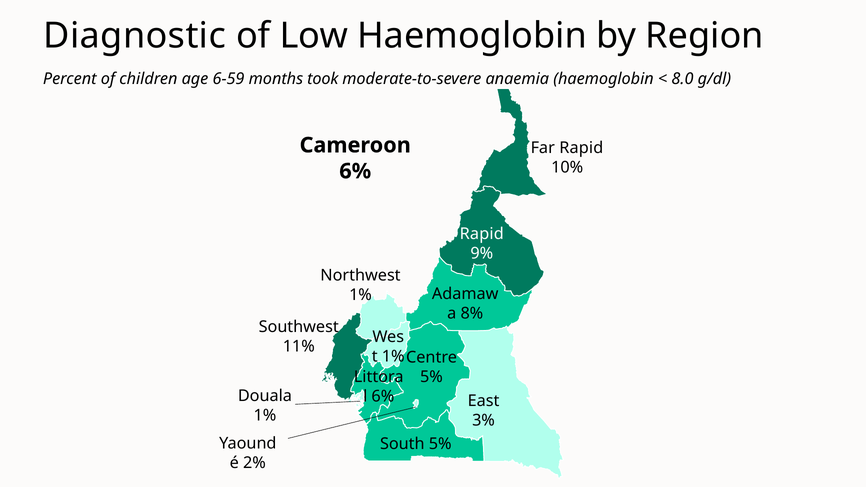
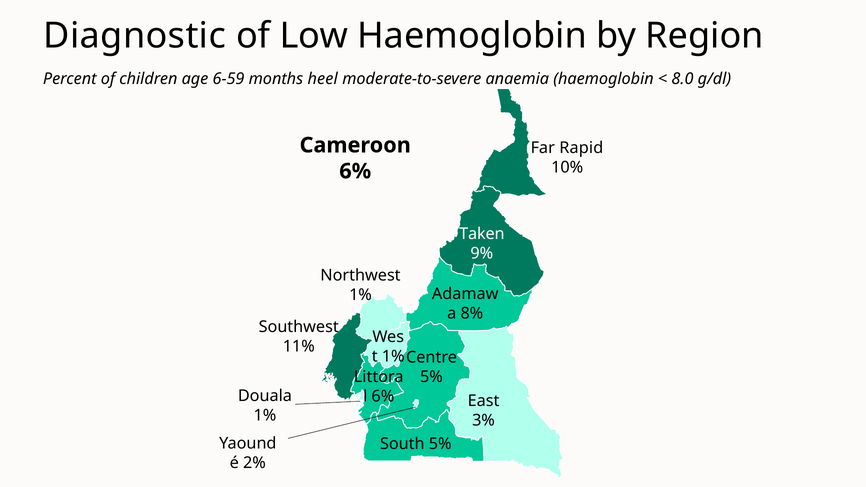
took: took -> heel (323, 79)
Rapid: Rapid -> Taken (482, 234)
